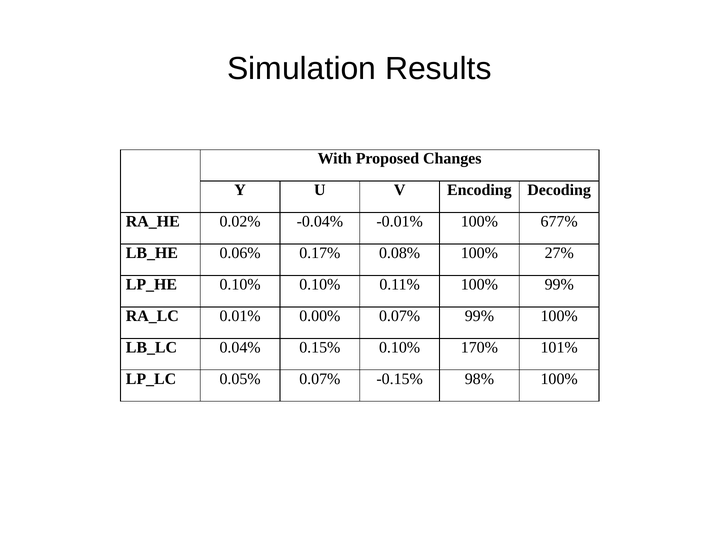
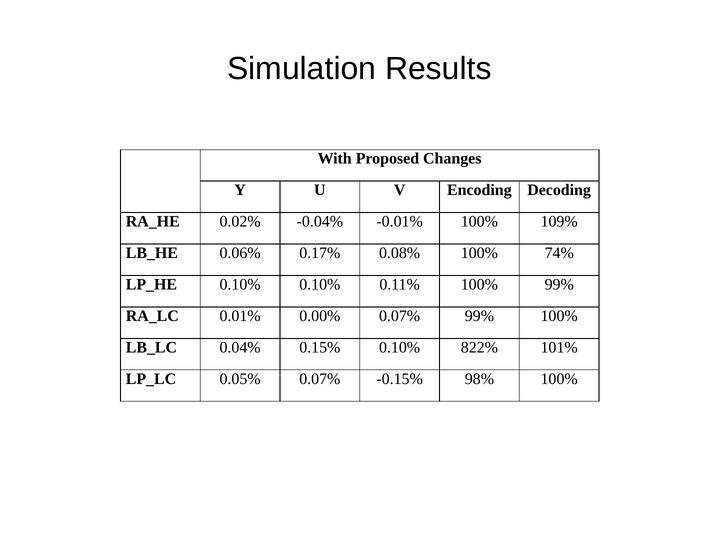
677%: 677% -> 109% (559, 222)
27%: 27% -> 74% (559, 253)
170%: 170% -> 822% (479, 347)
